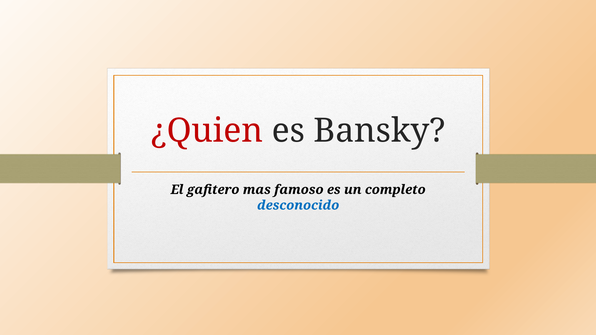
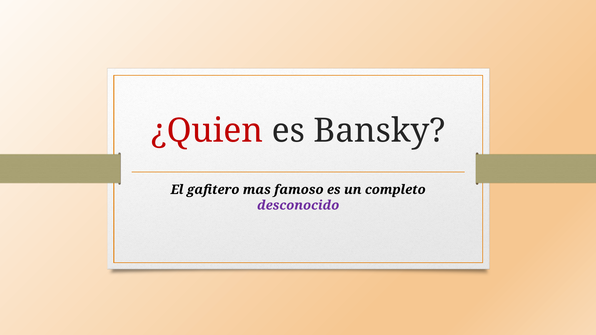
desconocido colour: blue -> purple (298, 205)
